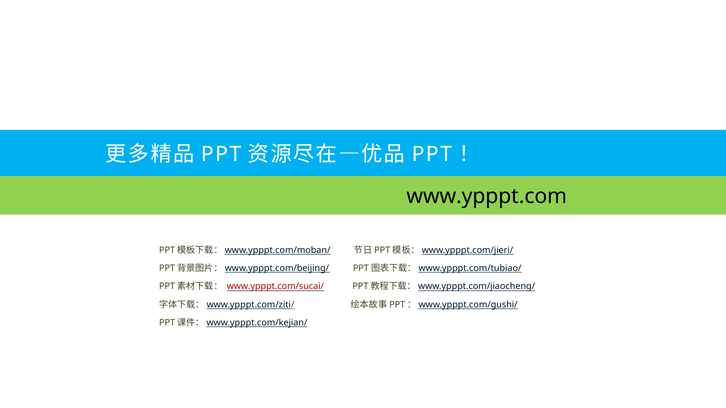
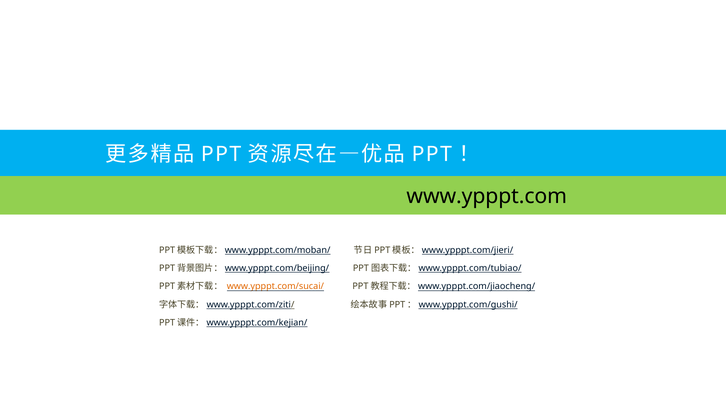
www.ypppt.com/sucai/ colour: red -> orange (275, 287)
